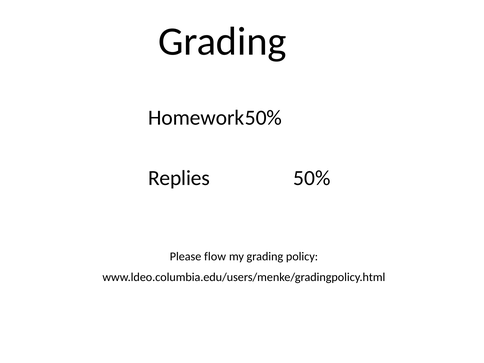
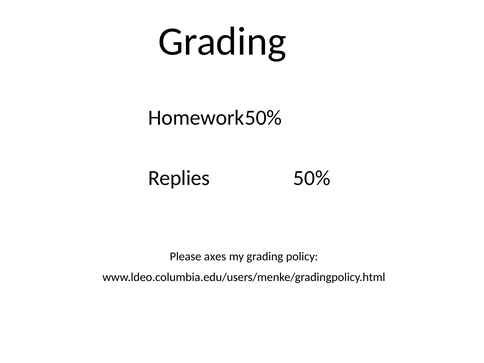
flow: flow -> axes (215, 257)
